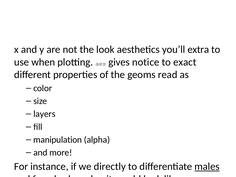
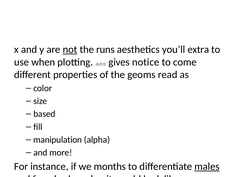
not underline: none -> present (70, 50)
the look: look -> runs (105, 50)
exact: exact -> come (185, 62)
layers: layers -> based (44, 114)
directly: directly -> months (110, 167)
